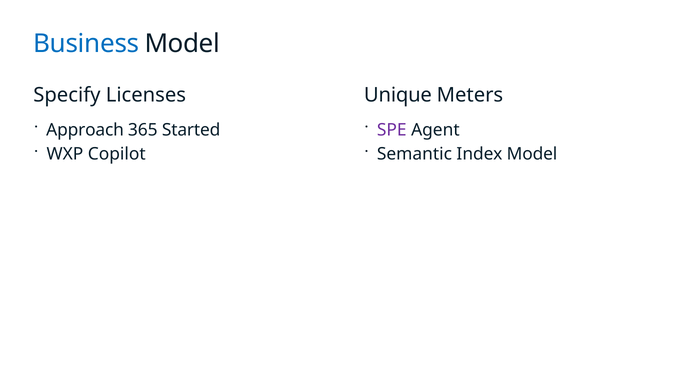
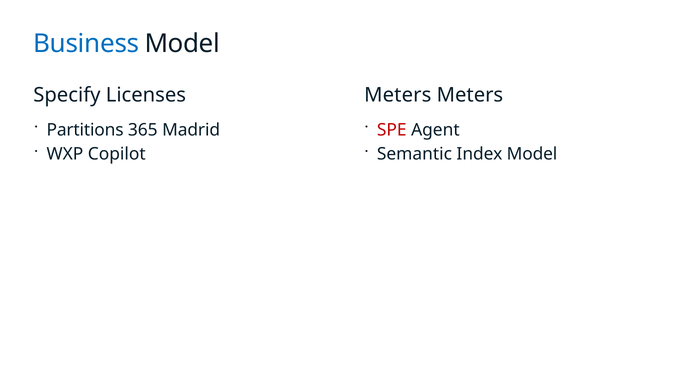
Unique: Unique -> Meters (398, 95)
Approach: Approach -> Partitions (85, 130)
Started: Started -> Madrid (191, 130)
SPE colour: purple -> red (392, 130)
